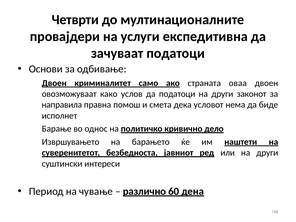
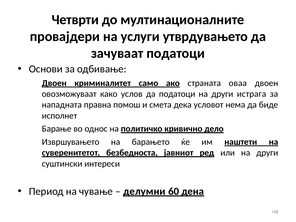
експедитивна: експедитивна -> утврдувањето (205, 36)
законот: законот -> истрага (252, 94)
направила: направила -> нападната (62, 105)
различно: различно -> делумни (144, 191)
